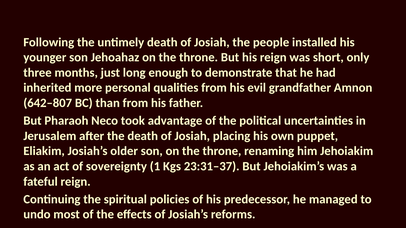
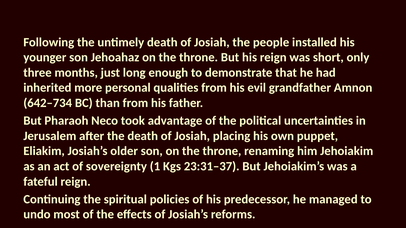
642–807: 642–807 -> 642–734 (48, 103)
